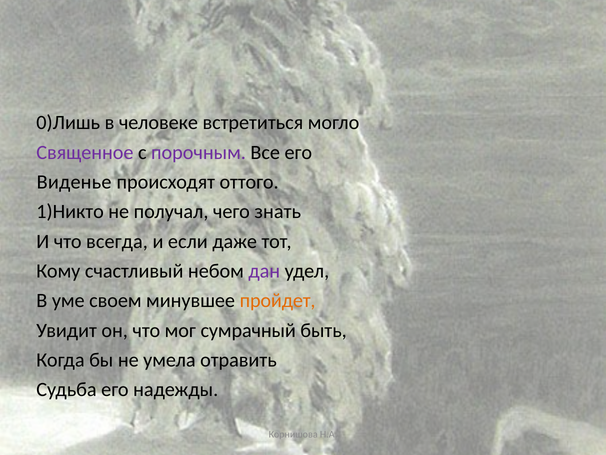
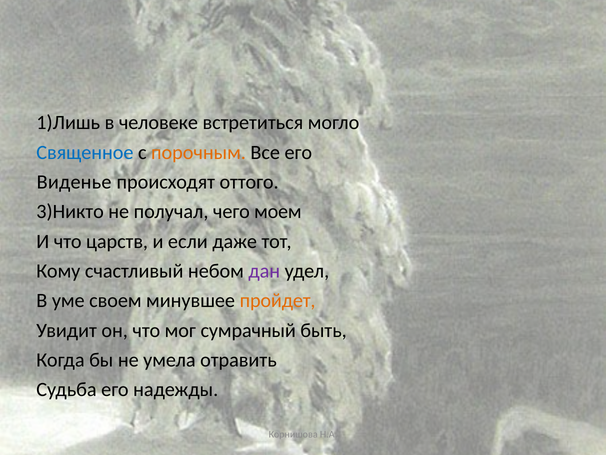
0)Лишь: 0)Лишь -> 1)Лишь (68, 123)
Священное colour: purple -> blue (85, 152)
порочным colour: purple -> orange (199, 152)
1)Никто: 1)Никто -> 3)Никто (70, 212)
знать: знать -> моем (278, 212)
всегда: всегда -> царств (117, 241)
